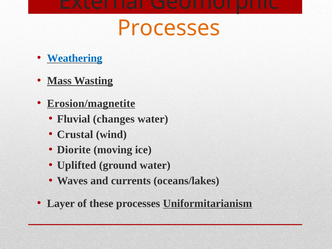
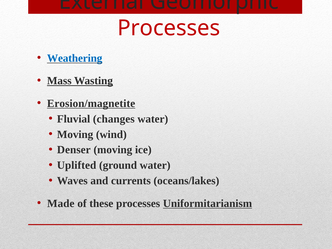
Processes colour: orange -> red (169, 28)
Crustal: Crustal -> Moving (75, 134)
Diorite: Diorite -> Denser (74, 150)
Layer: Layer -> Made (61, 203)
